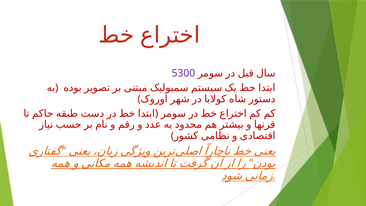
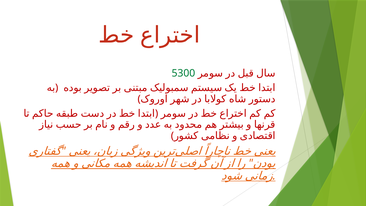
5300 colour: purple -> green (183, 73)
